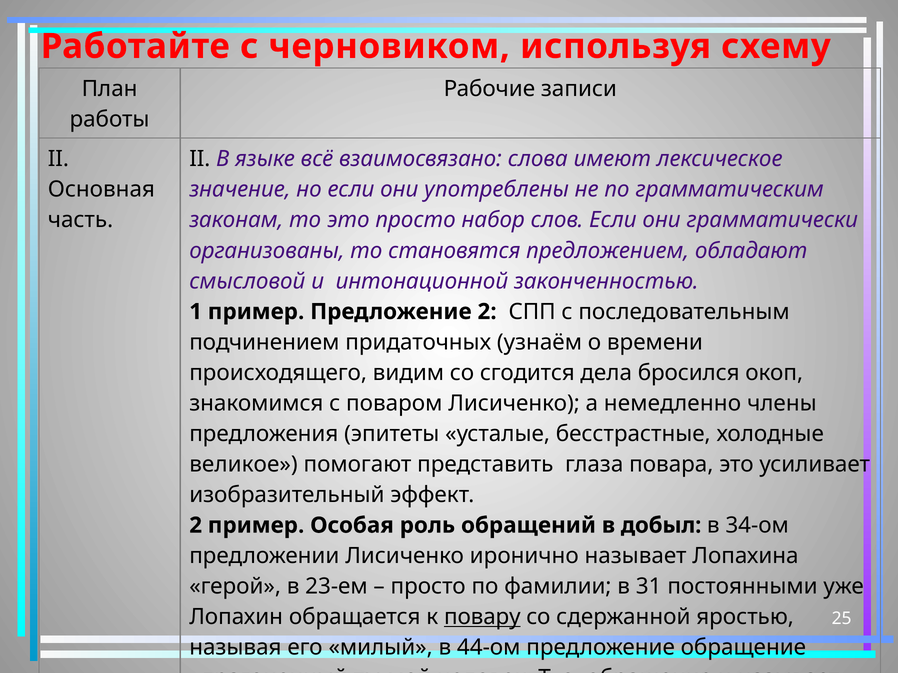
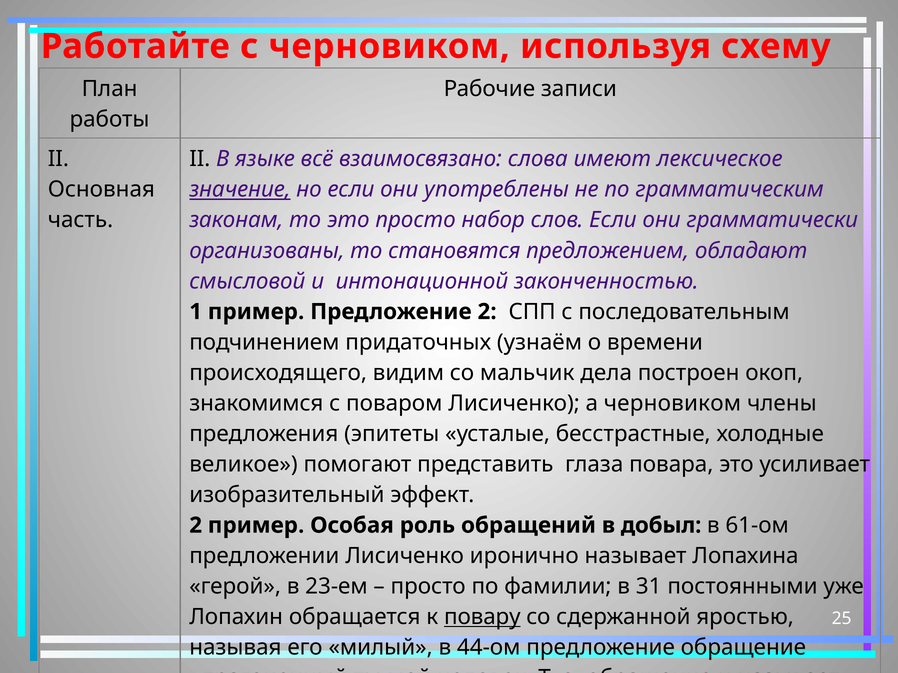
значение underline: none -> present (240, 190)
сгодится: сгодится -> мальчик (527, 373)
бросился: бросился -> построен (689, 373)
а немедленно: немедленно -> черновиком (672, 404)
34-ом: 34-ом -> 61-ом (757, 526)
